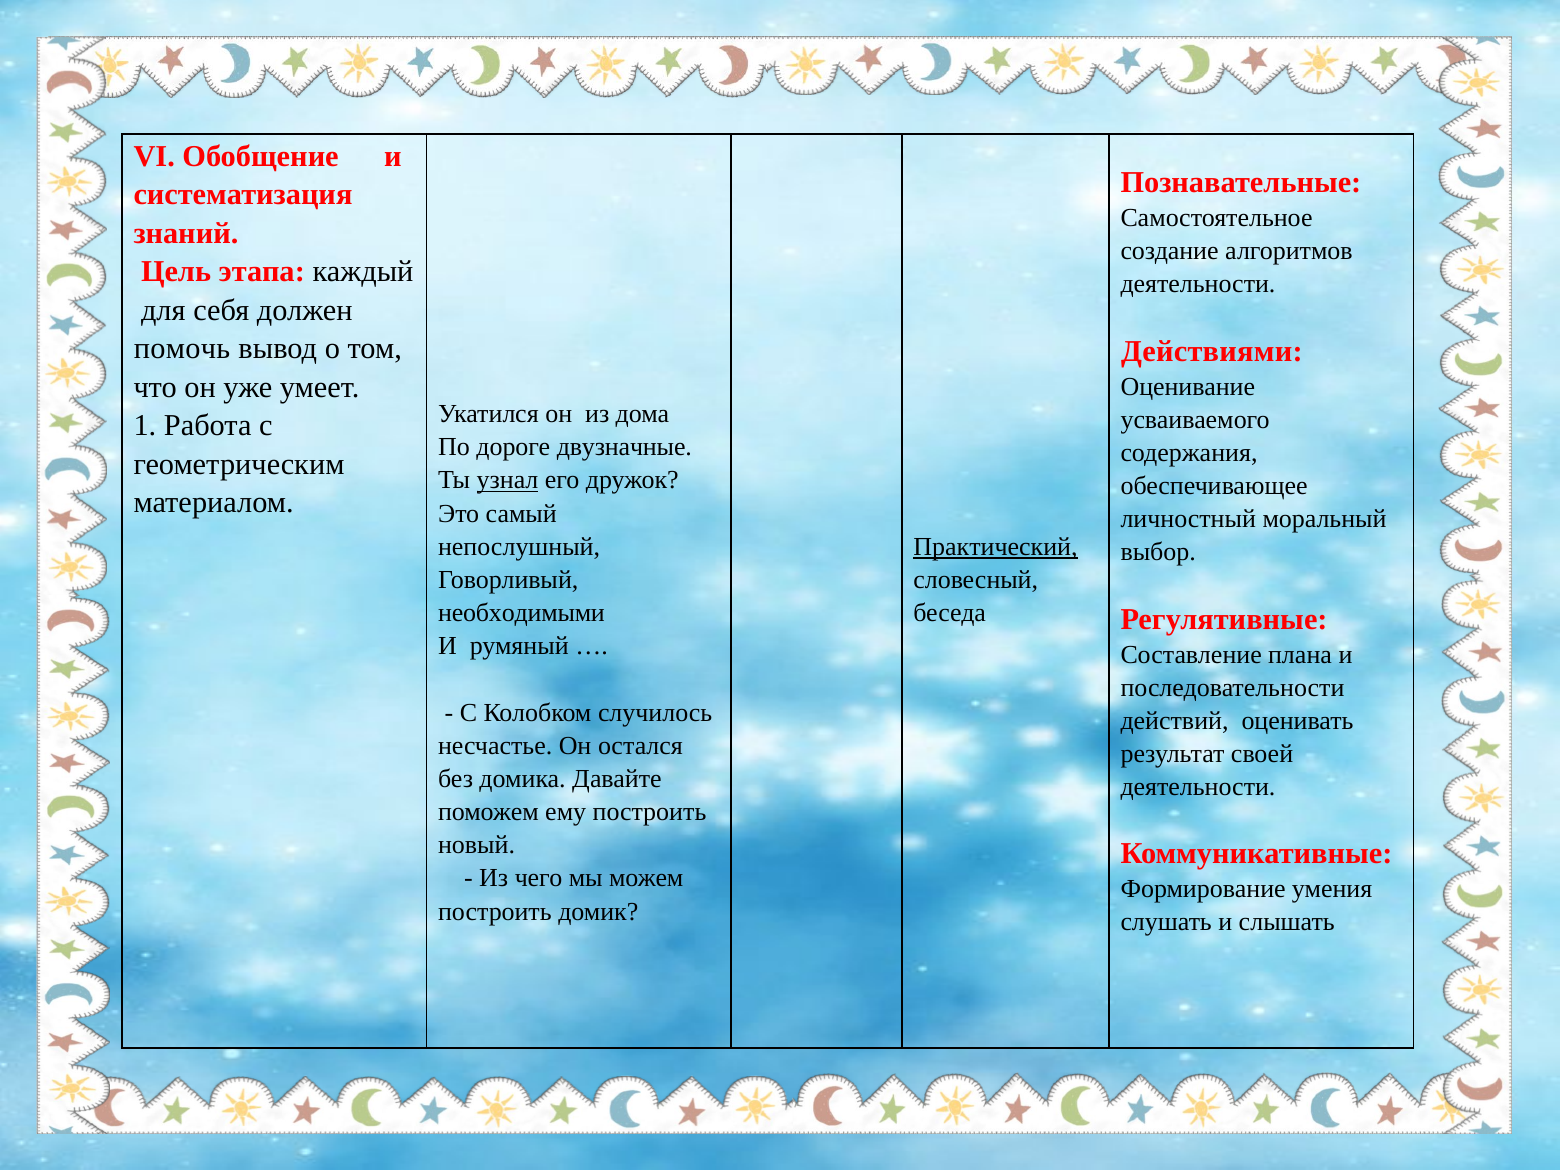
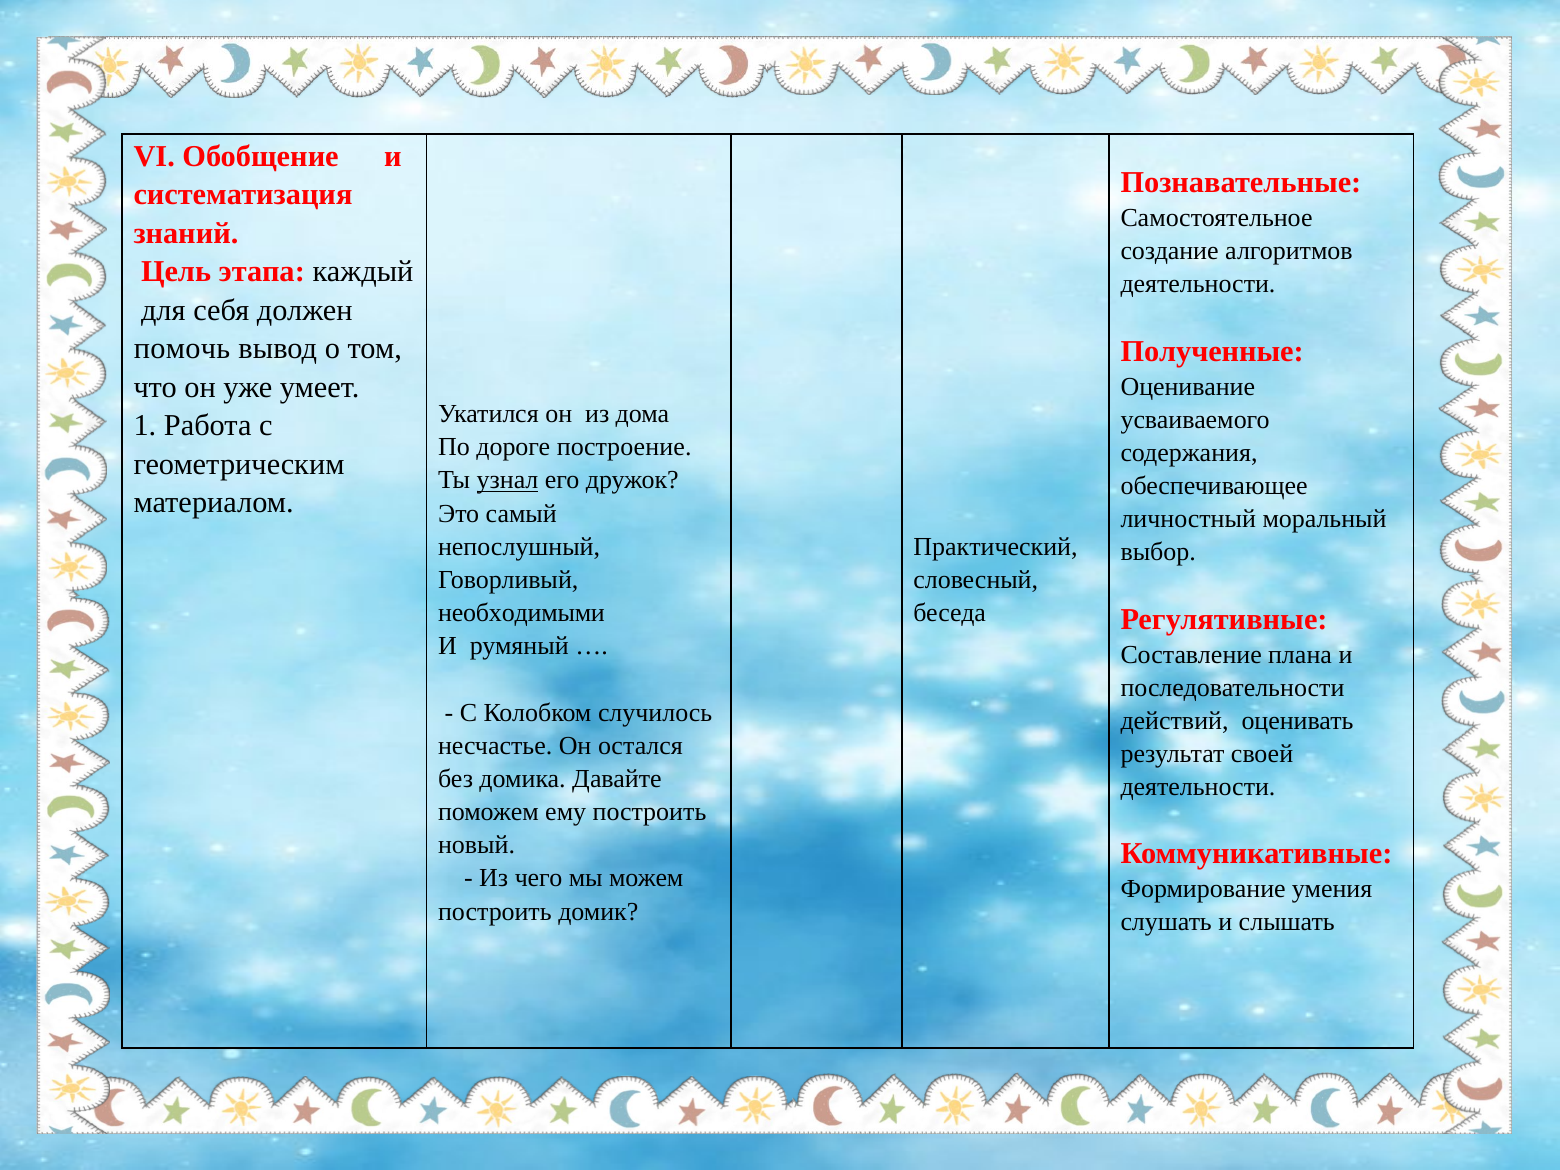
Действиями: Действиями -> Полученные (1212, 351)
двузначные: двузначные -> построение (624, 447)
Практический underline: present -> none (996, 547)
